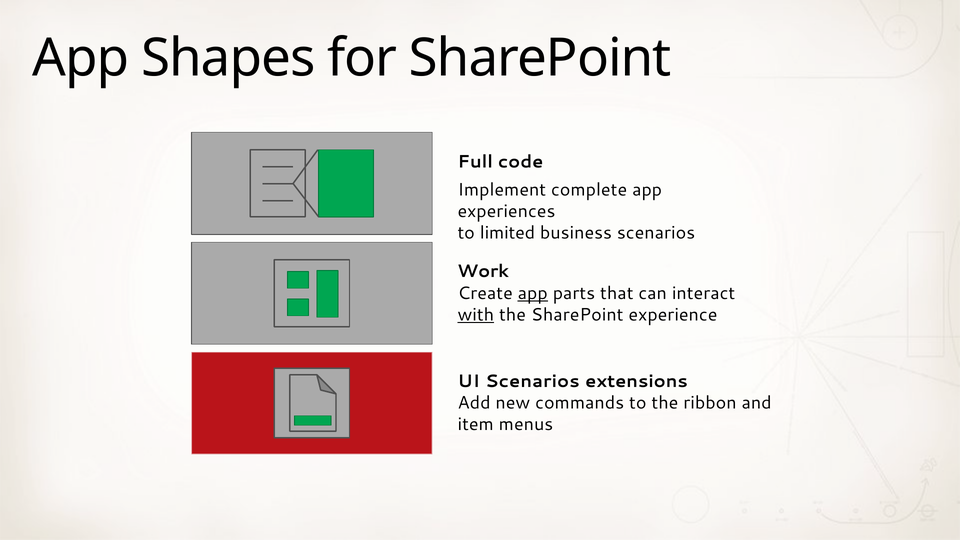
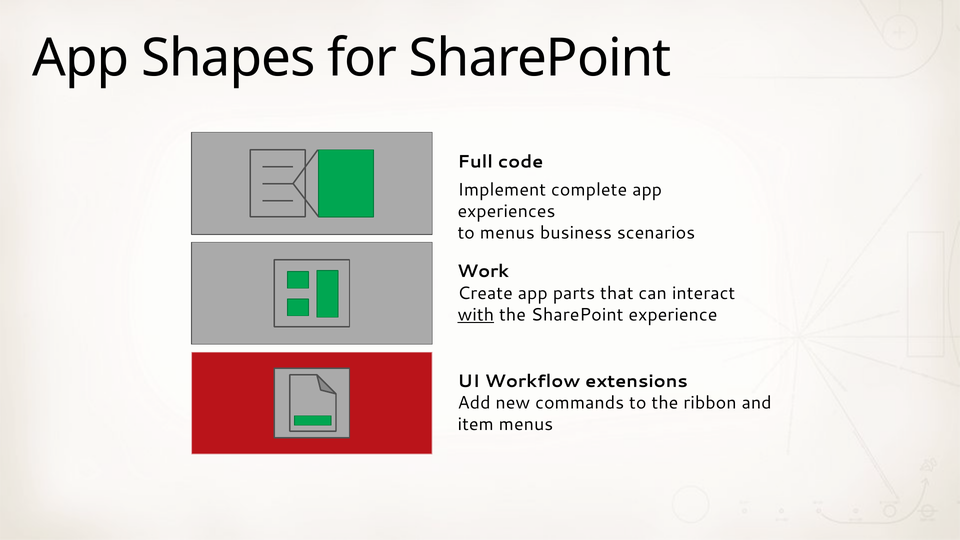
to limited: limited -> menus (507, 233)
app underline: present -> none (533, 293)
UI Scenarios: Scenarios -> Workflow (533, 381)
